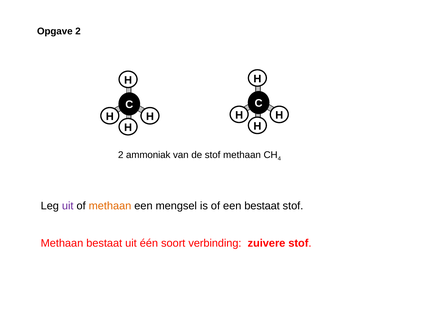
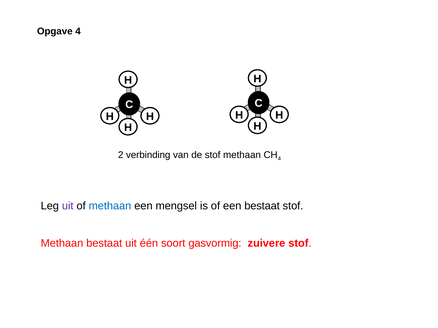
Opgave 2: 2 -> 4 (78, 32)
ammoniak: ammoniak -> verbinding (148, 155)
methaan colour: orange -> blue (110, 206)
verbinding: verbinding -> gasvormig (215, 243)
